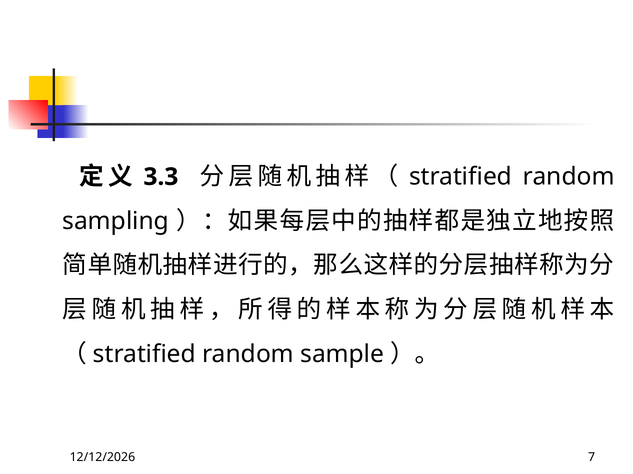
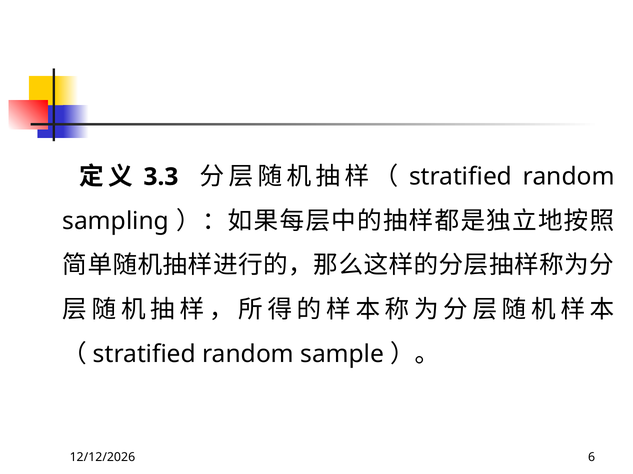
7: 7 -> 6 (592, 458)
